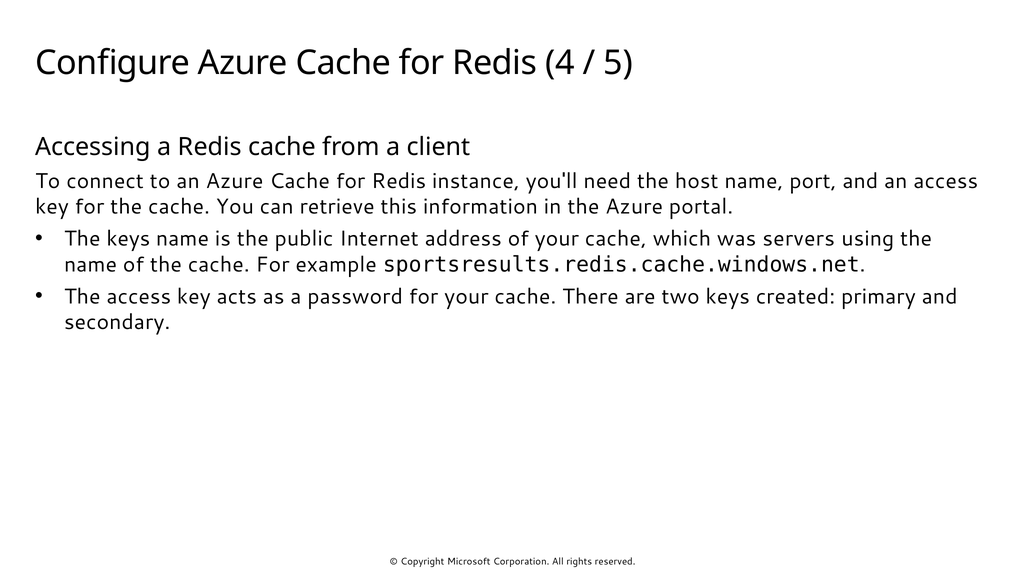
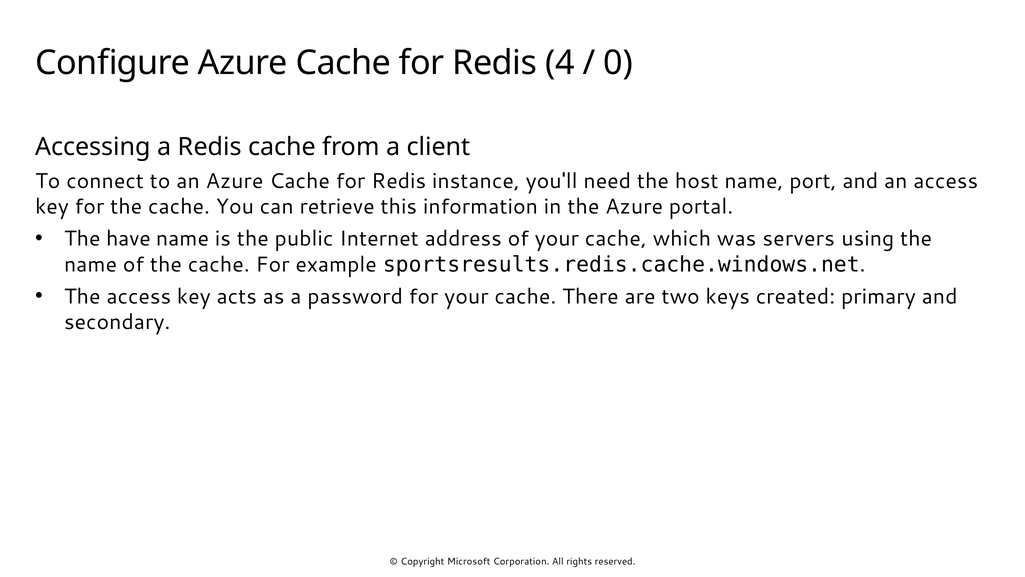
5: 5 -> 0 (618, 63)
The keys: keys -> have (128, 239)
